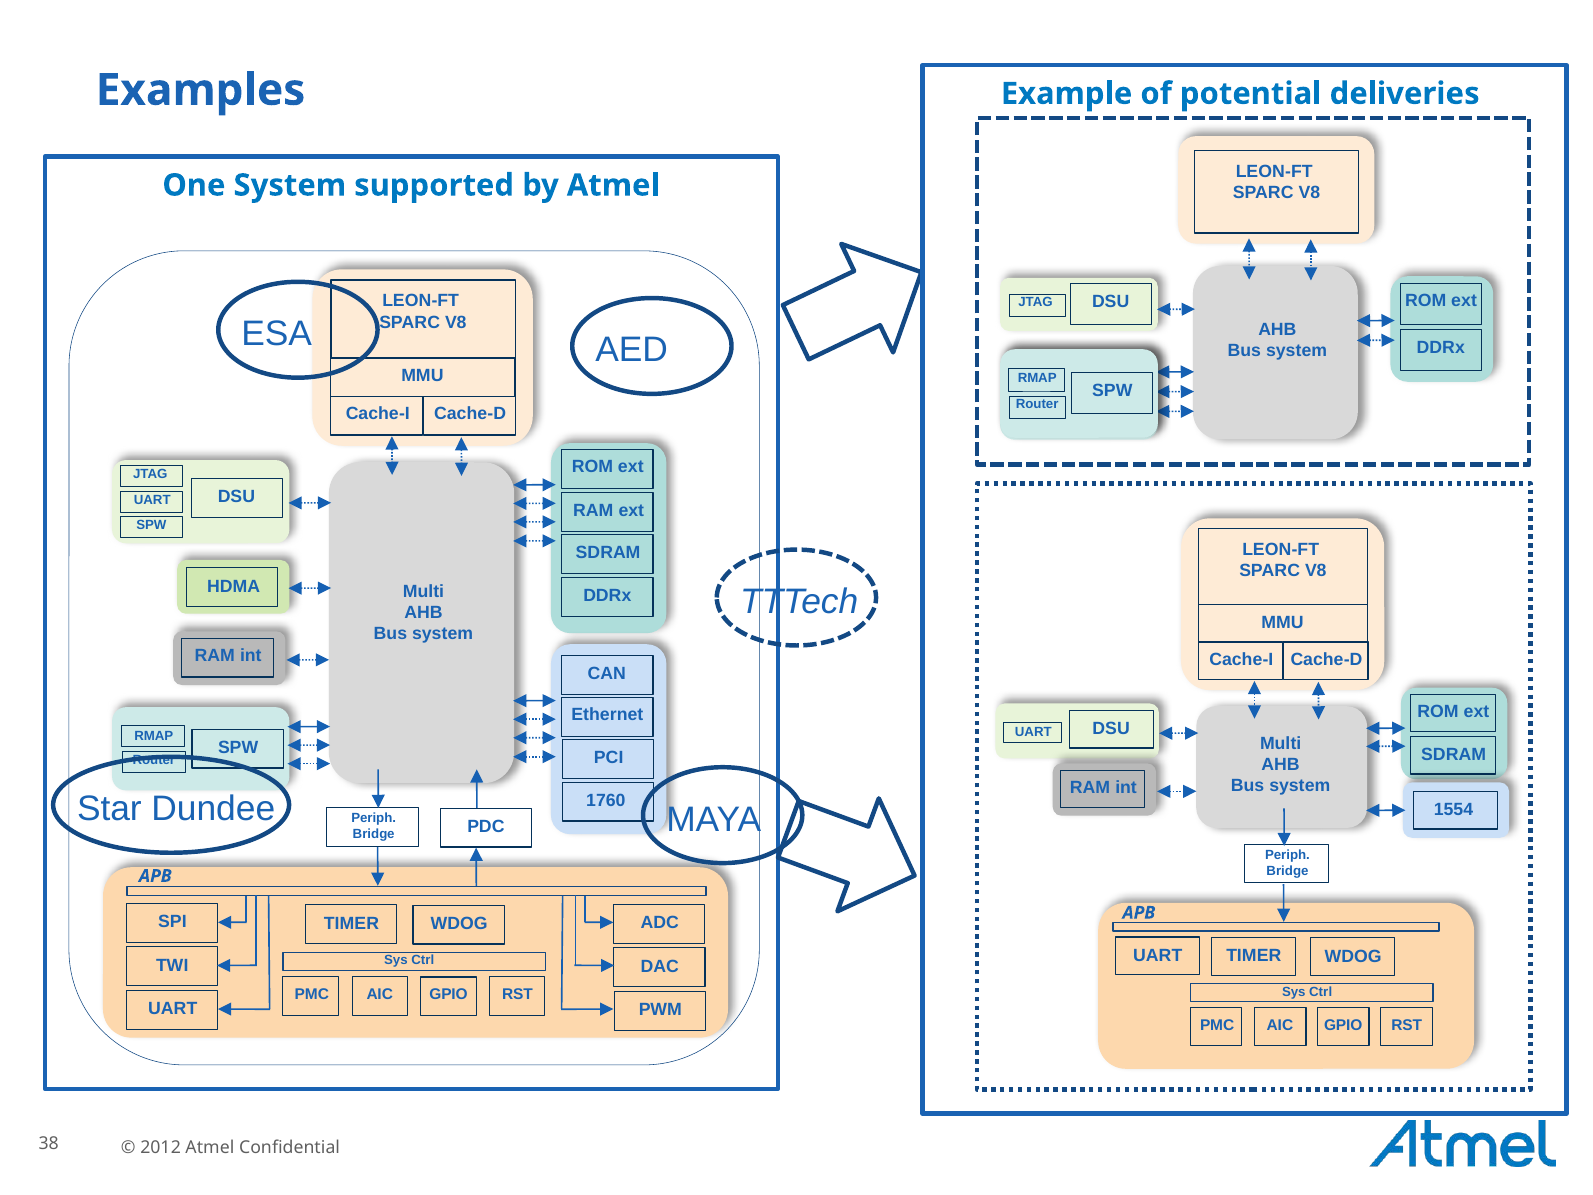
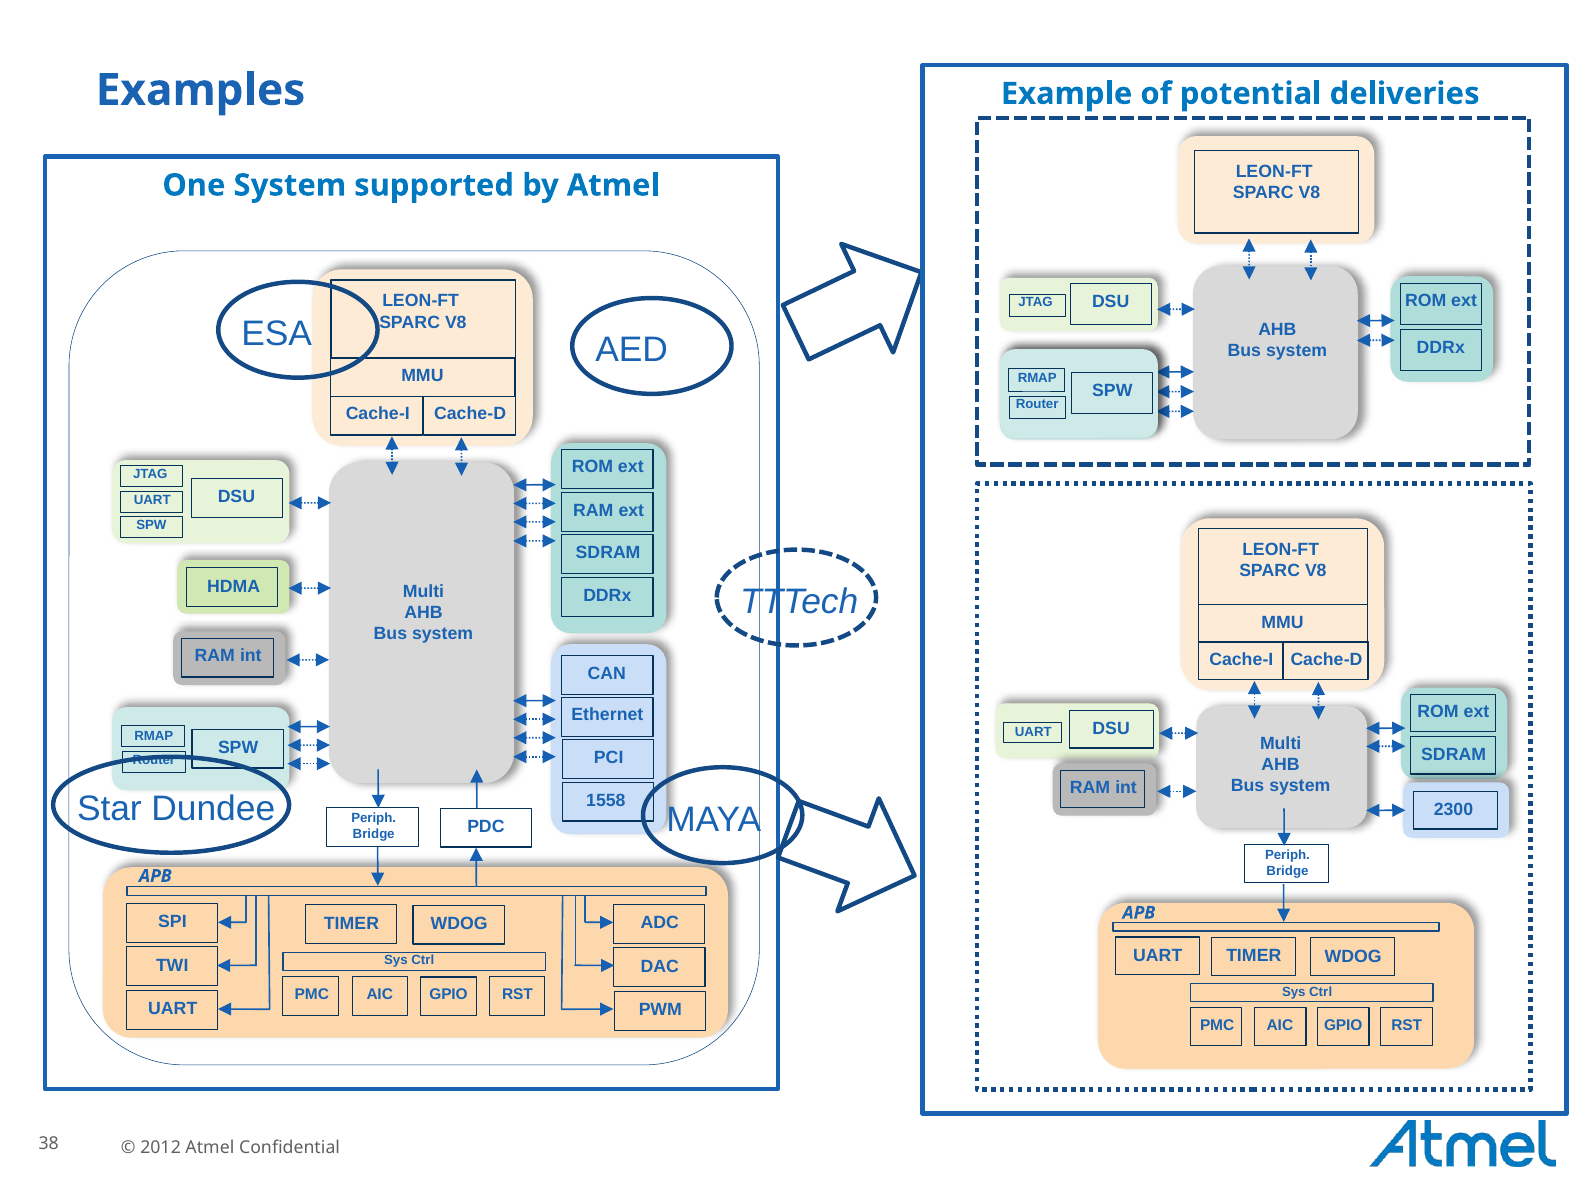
1760: 1760 -> 1558 (606, 801)
1554: 1554 -> 2300 (1453, 810)
